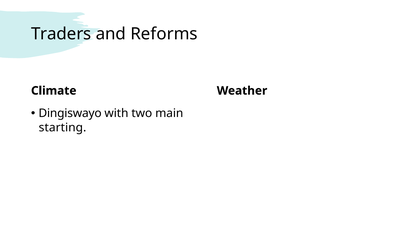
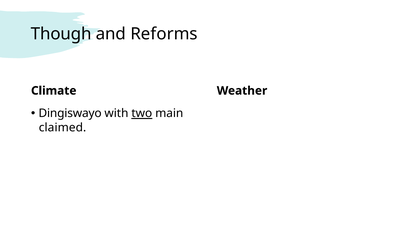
Traders: Traders -> Though (61, 34)
two underline: none -> present (142, 114)
starting: starting -> claimed (63, 128)
